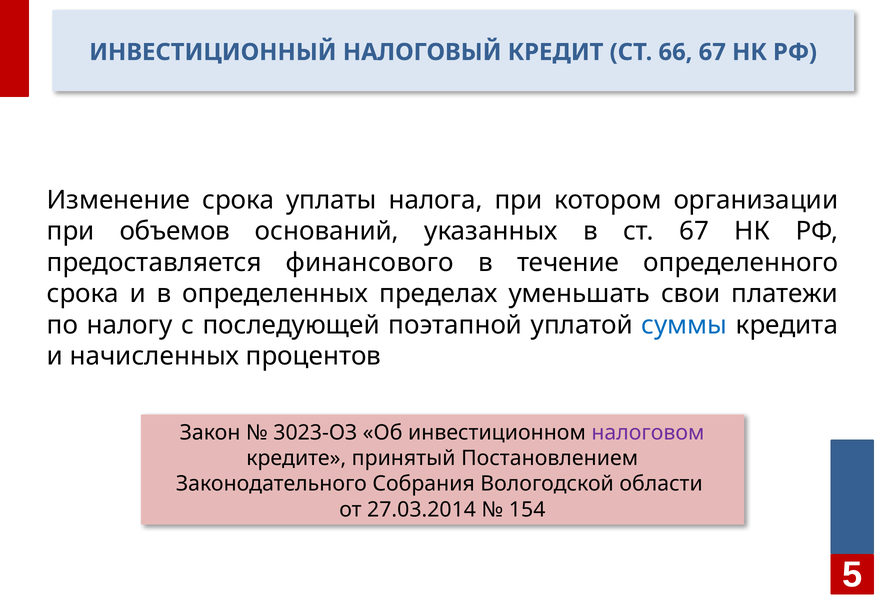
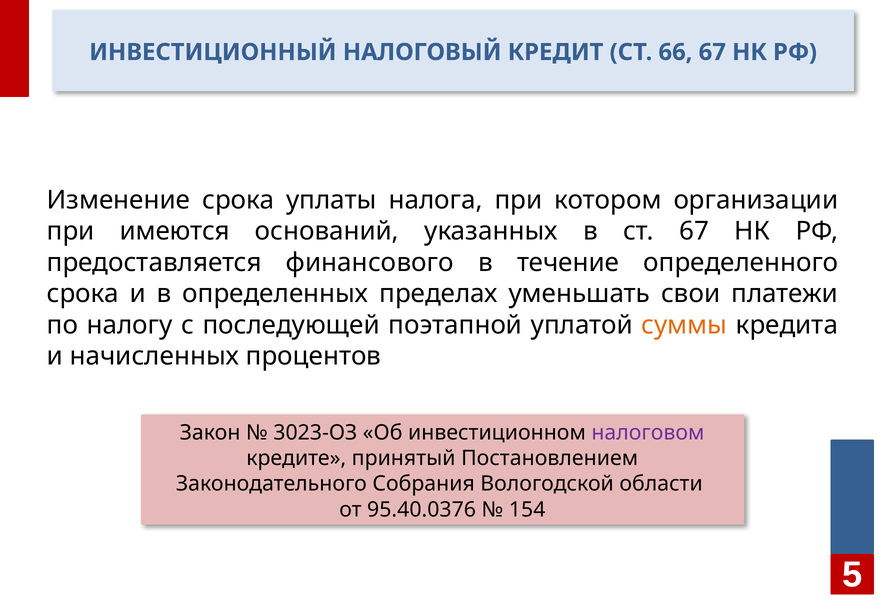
объемов: объемов -> имеются (175, 231)
суммы colour: blue -> orange (684, 325)
27.03.2014: 27.03.2014 -> 95.40.0376 (422, 509)
